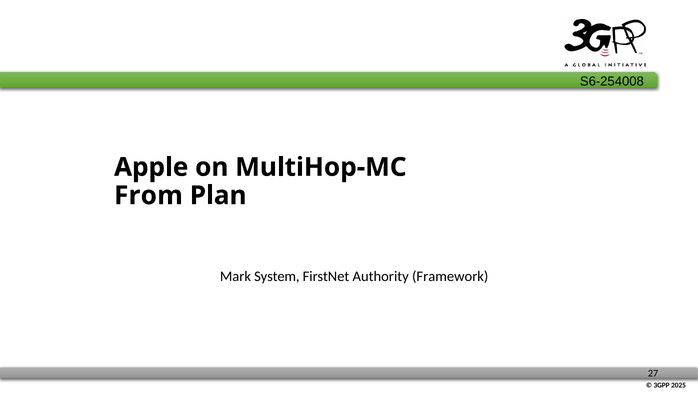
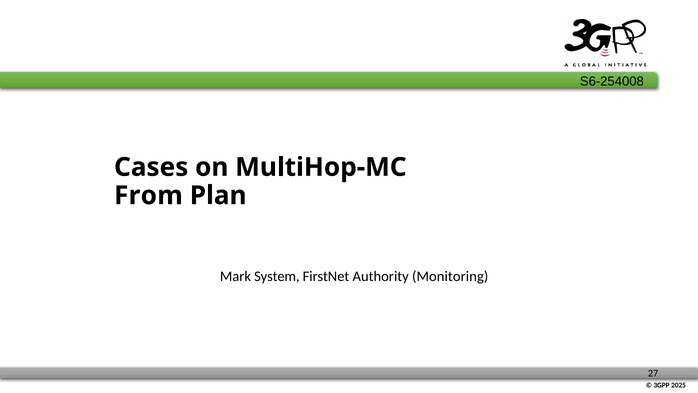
Apple: Apple -> Cases (151, 167)
Framework: Framework -> Monitoring (450, 276)
